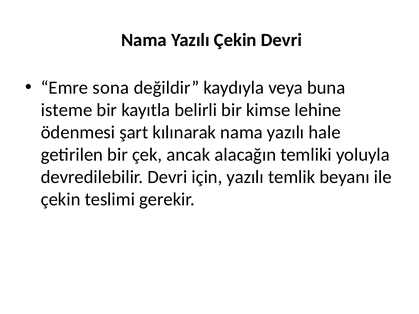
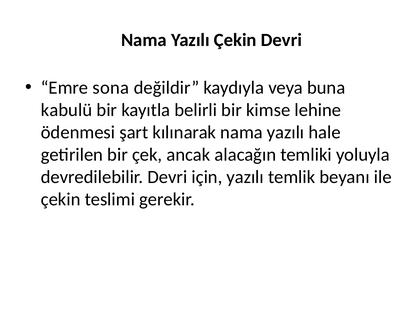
isteme: isteme -> kabulü (67, 110)
